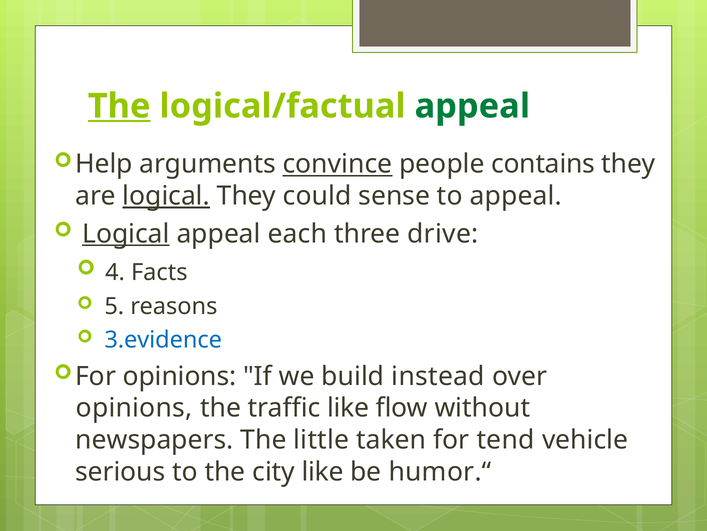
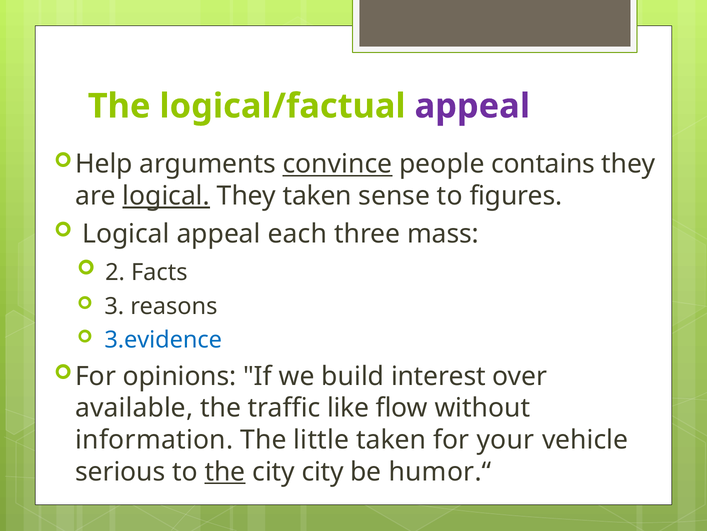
The underline: present -> none (119, 106)
appeal colour: green -> purple (472, 106)
They could: could -> taken (317, 196)
to appeal: appeal -> figures (516, 196)
Logical underline: present -> none (126, 234)
drive: drive -> mass (443, 234)
4: 4 -> 2 (115, 272)
5: 5 -> 3 (114, 306)
instead: instead -> interest (438, 376)
opinions: opinions -> available (134, 408)
newspapers: newspapers -> information (154, 439)
tend: tend -> your (506, 439)
the underline: none -> present (225, 471)
city like: like -> city (323, 471)
